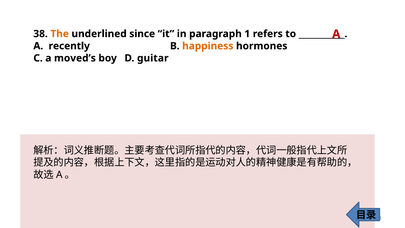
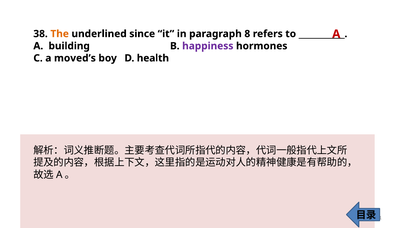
1: 1 -> 8 (247, 34)
recently: recently -> building (69, 46)
happiness colour: orange -> purple (208, 46)
guitar: guitar -> health (153, 58)
